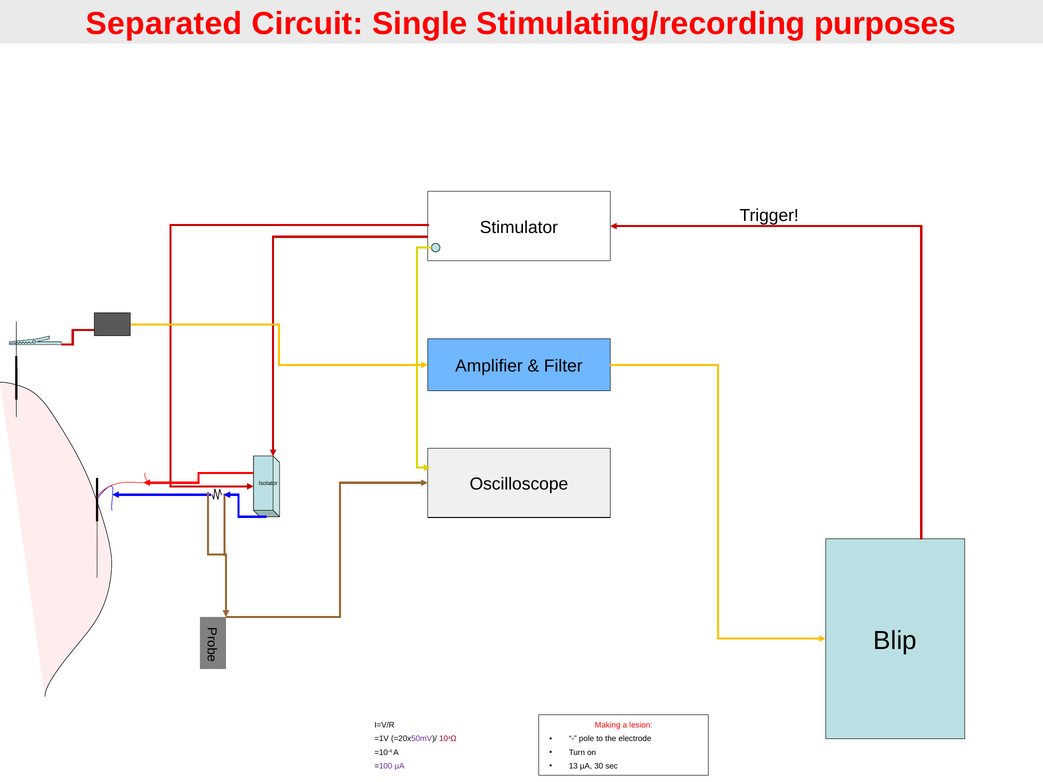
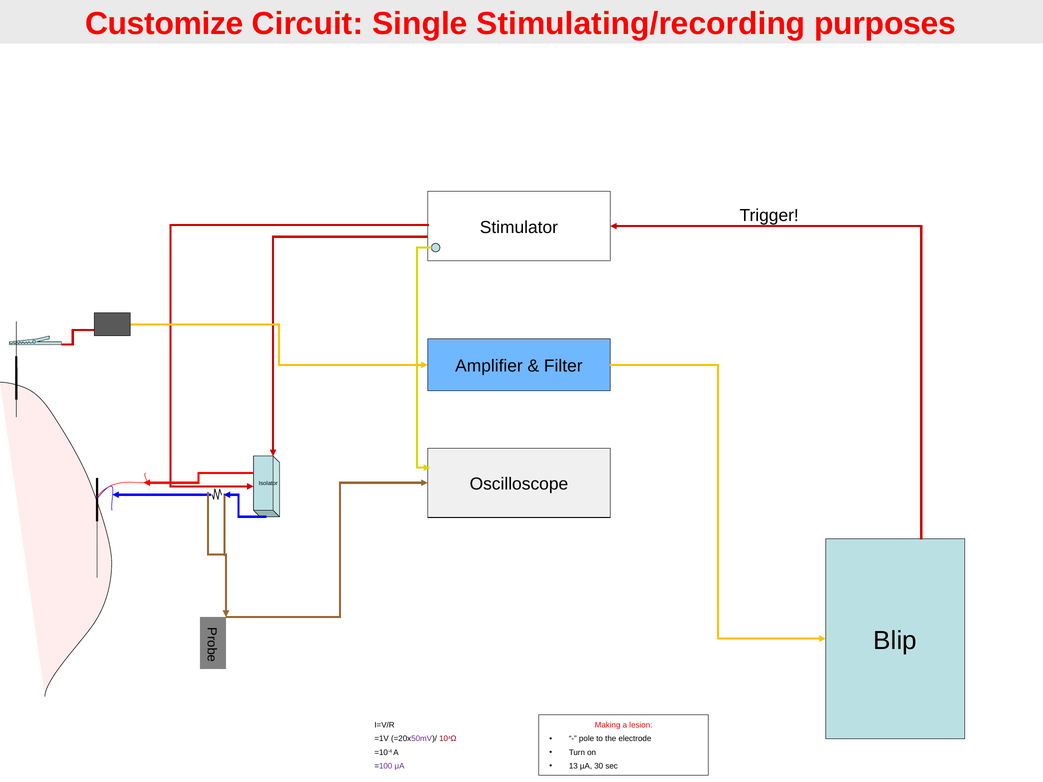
Separated: Separated -> Customize (164, 24)
